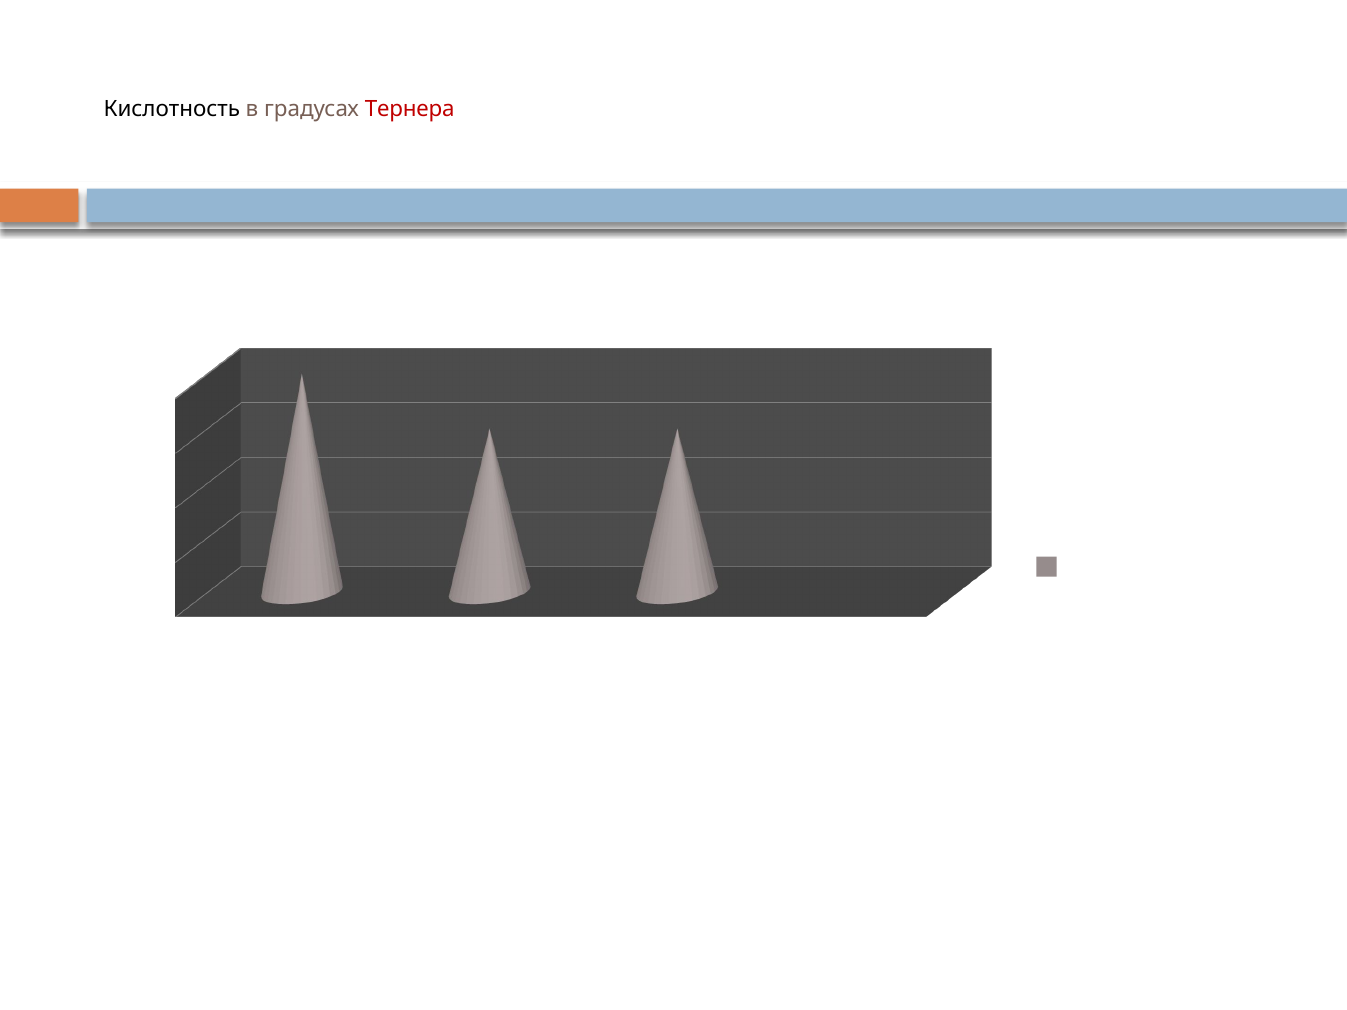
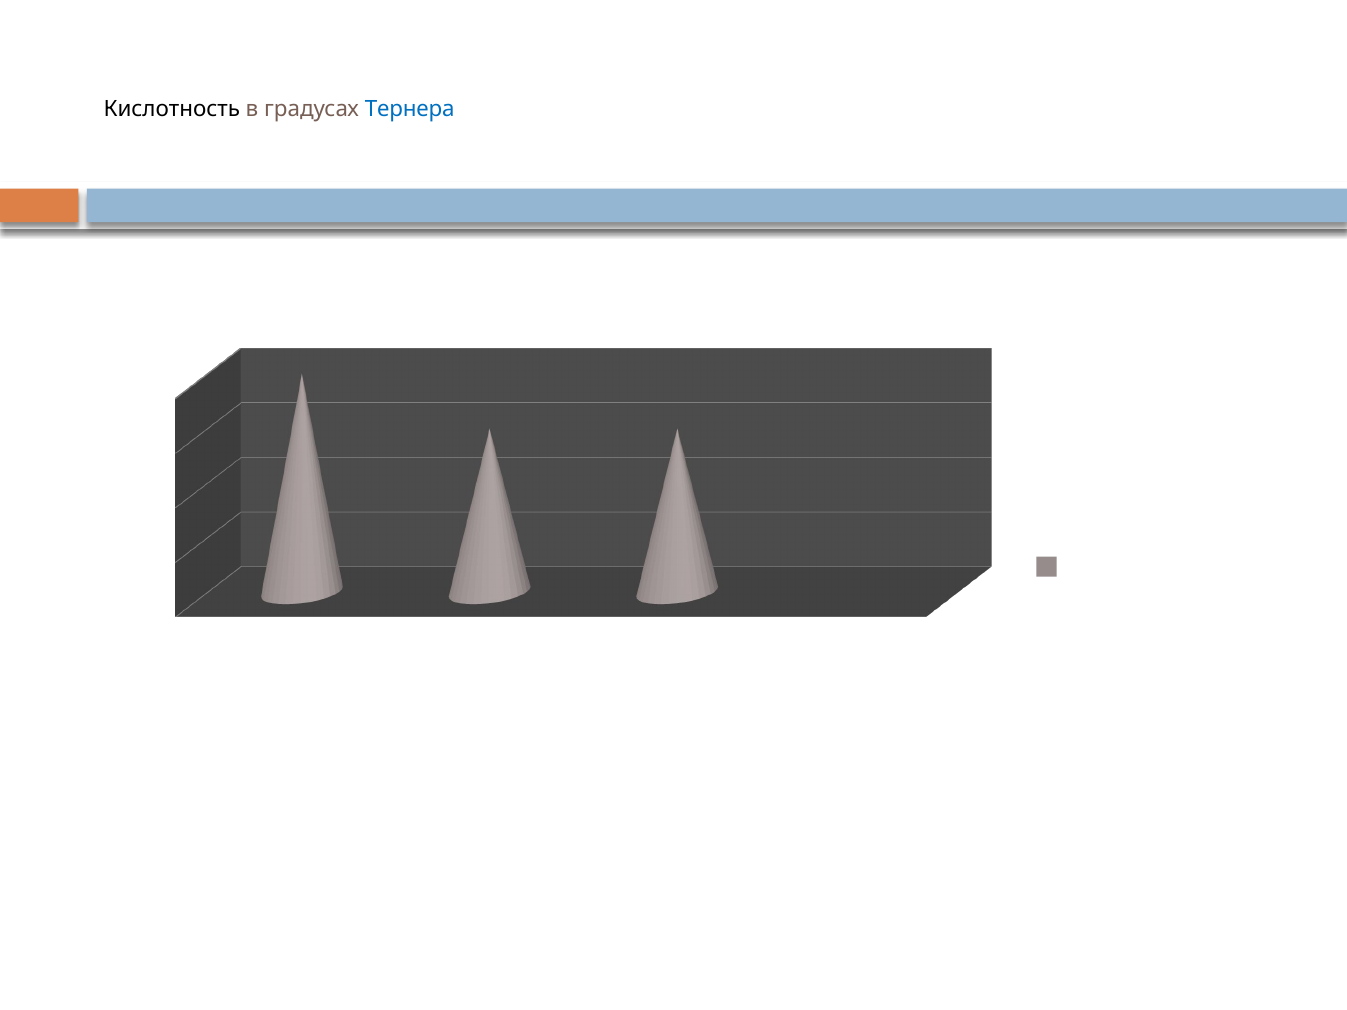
Тернера colour: red -> blue (410, 109)
